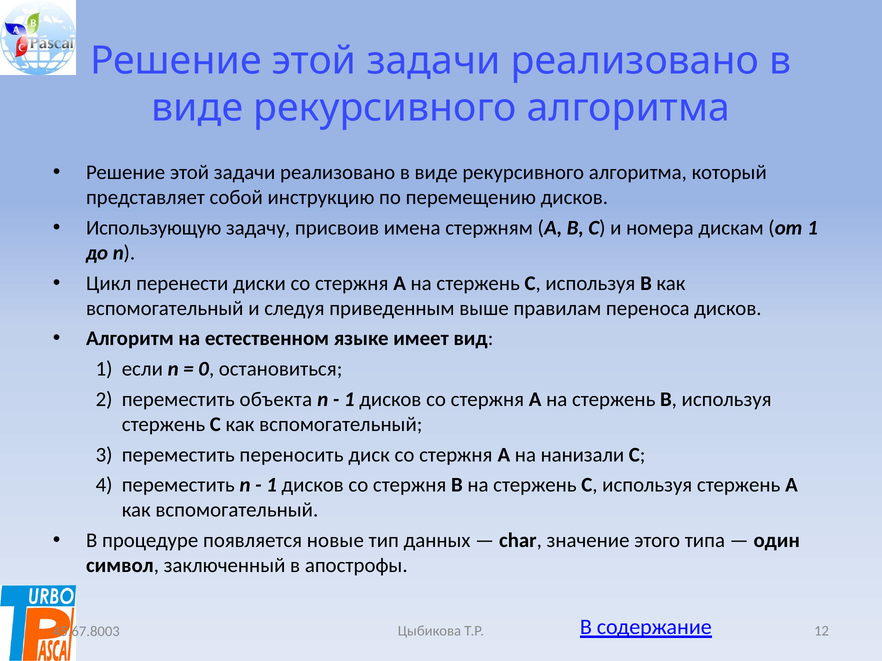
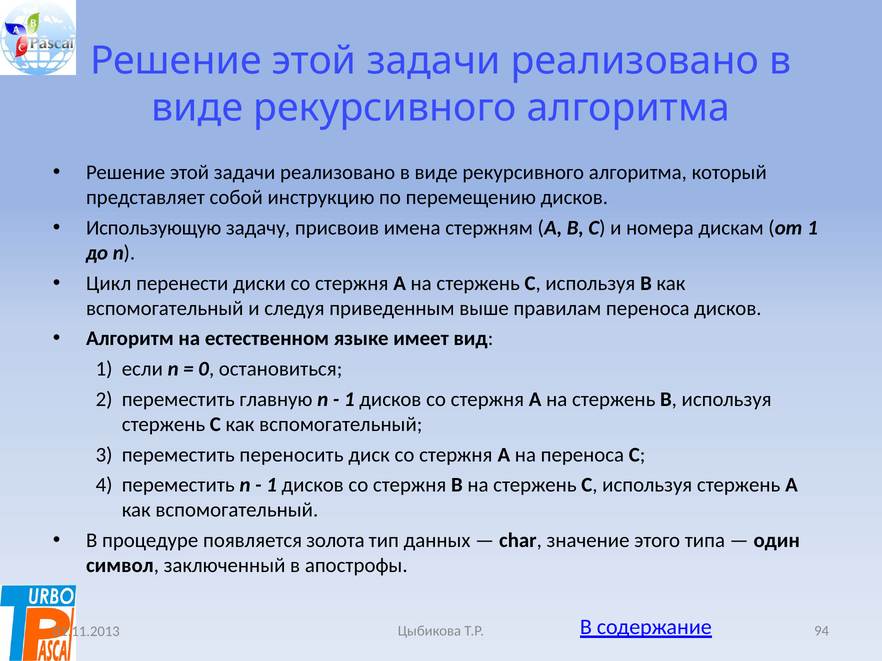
объекта: объекта -> главную (276, 400)
на нанизали: нанизали -> переноса (582, 455)
новые: новые -> золота (336, 541)
12: 12 -> 94 (822, 632)
45.67.8003: 45.67.8003 -> 01.11.2013 (86, 632)
